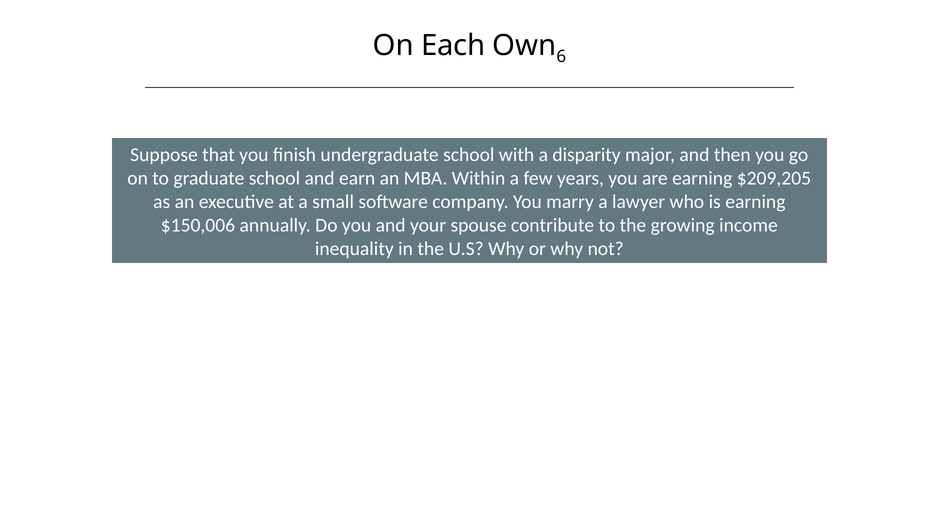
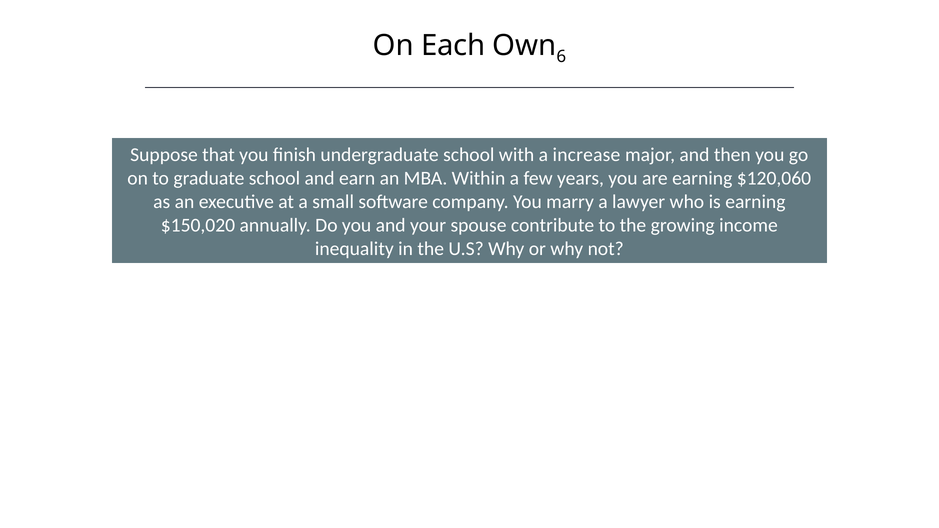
disparity: disparity -> increase (586, 155)
$209,205: $209,205 -> $120,060 (774, 178)
$150,006: $150,006 -> $150,020 (198, 225)
